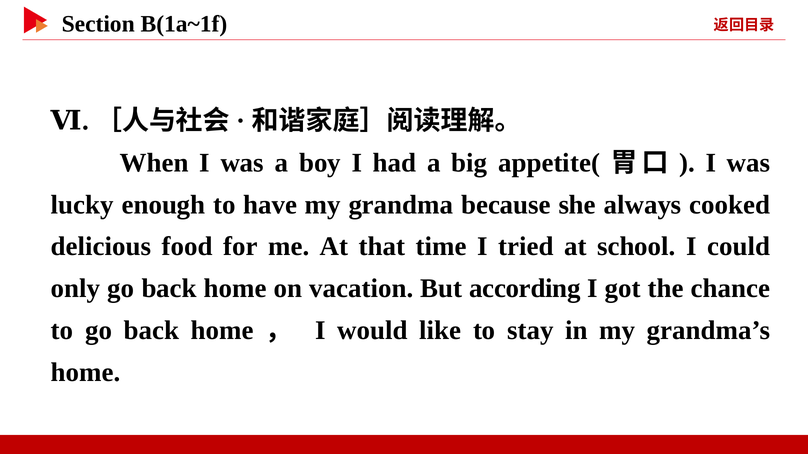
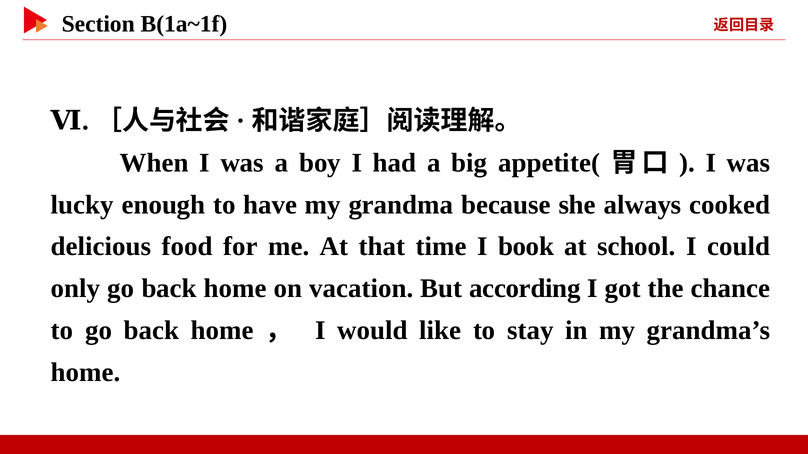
tried: tried -> book (526, 247)
